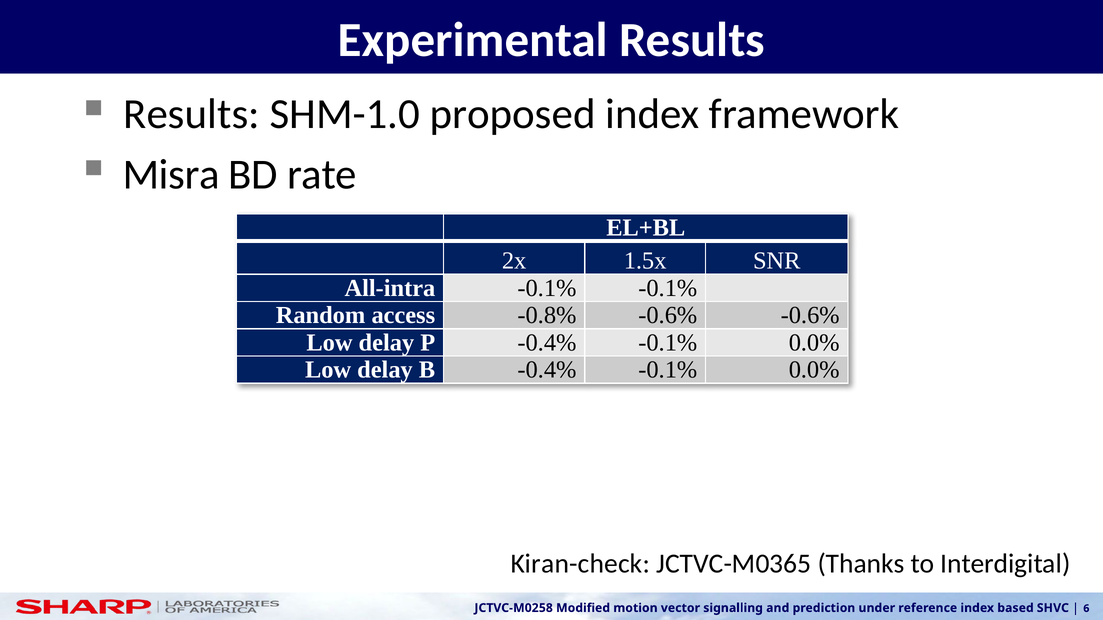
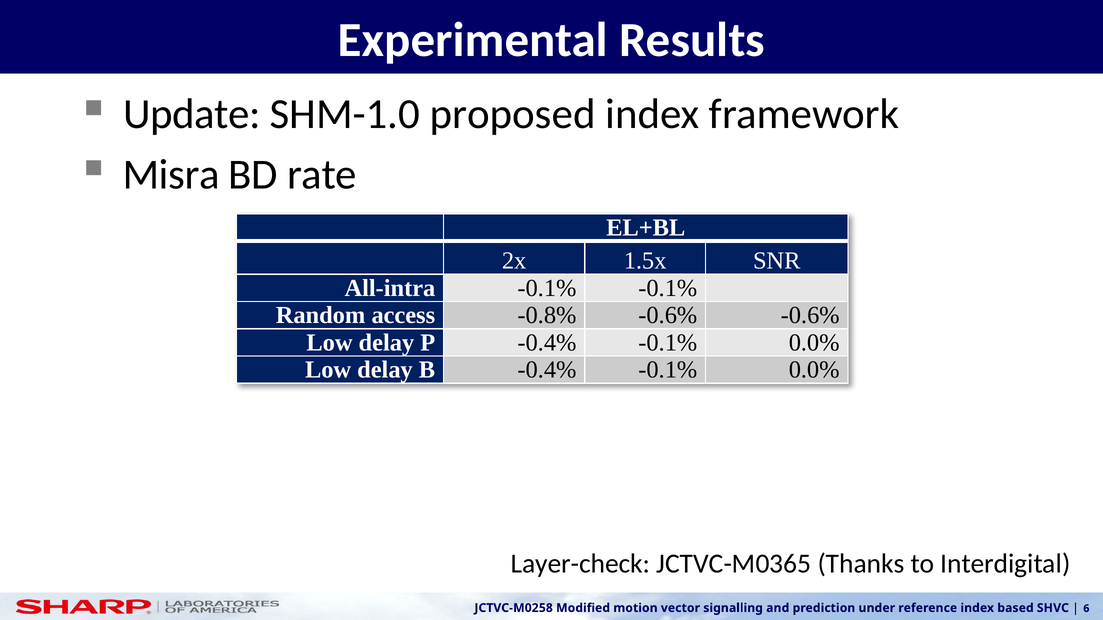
Results: Results -> Update (192, 114)
Kiran-check: Kiran-check -> Layer-check (580, 564)
